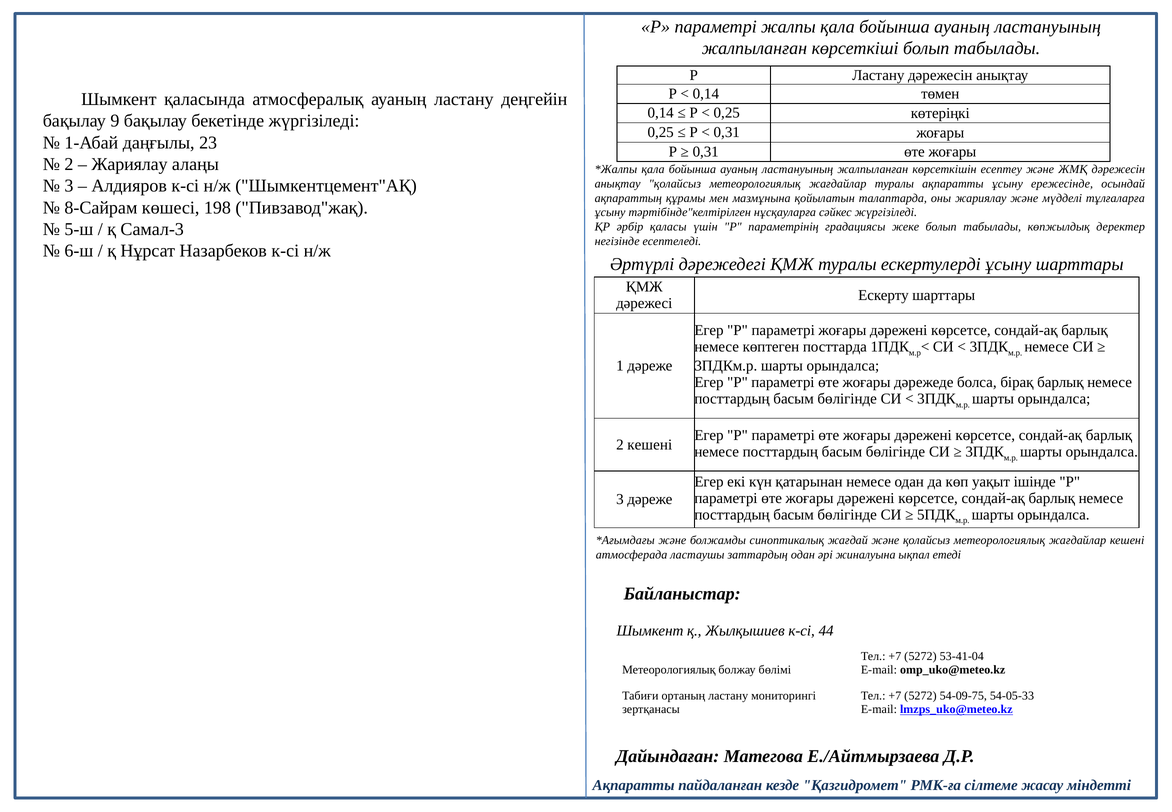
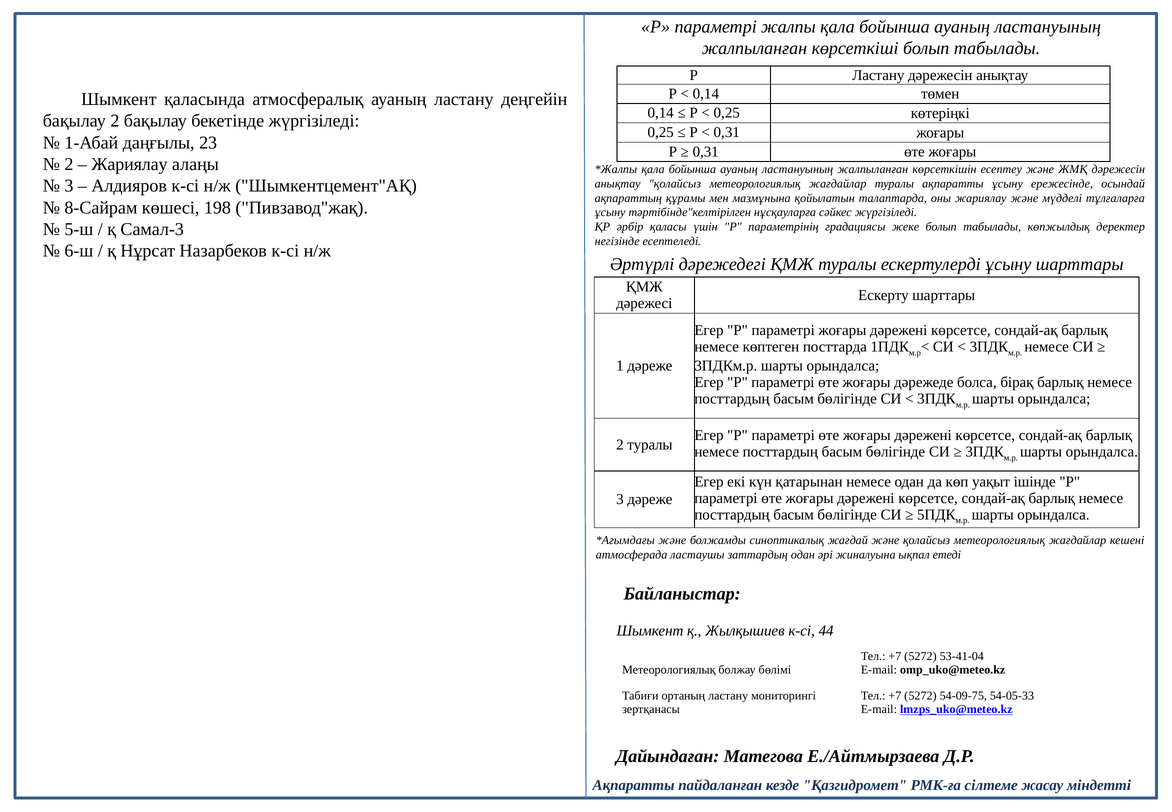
бақылау 9: 9 -> 2 (115, 121)
2 кешені: кешені -> туралы (650, 444)
